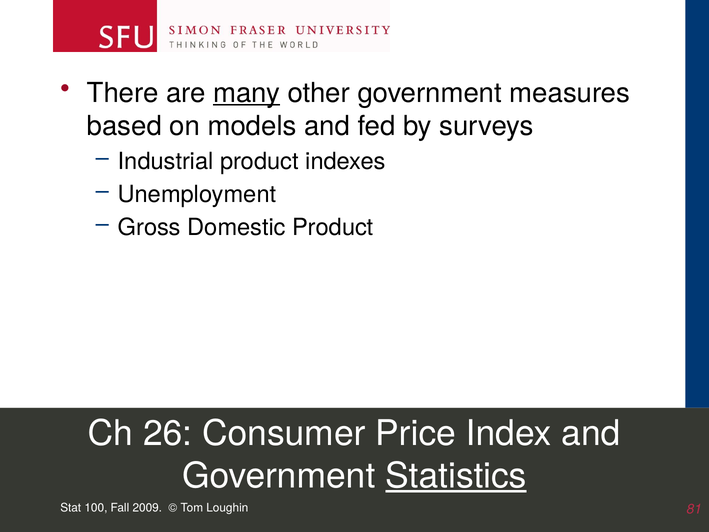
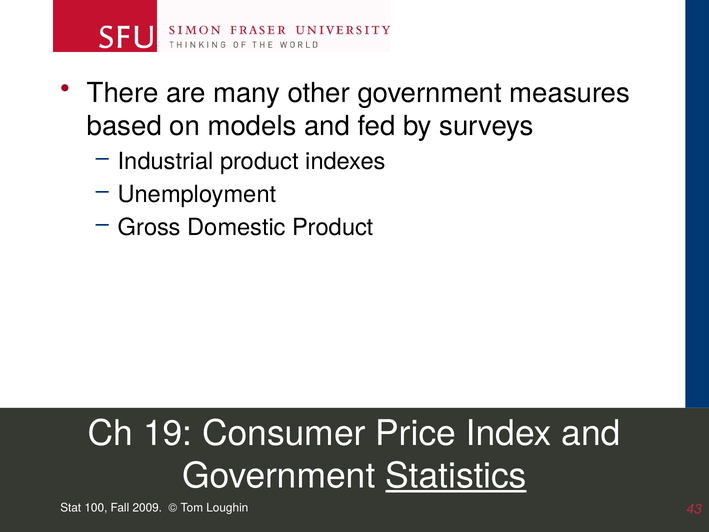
many underline: present -> none (247, 93)
26: 26 -> 19 (168, 433)
81: 81 -> 43 (694, 509)
